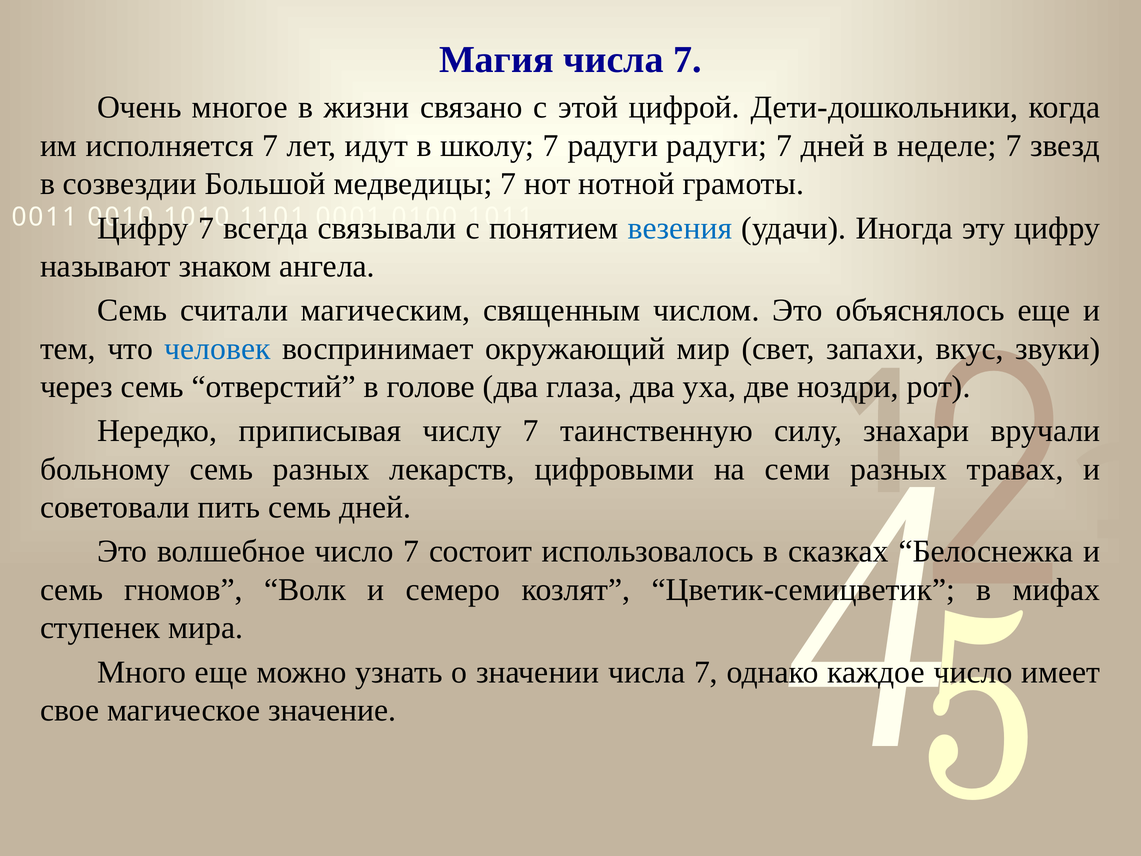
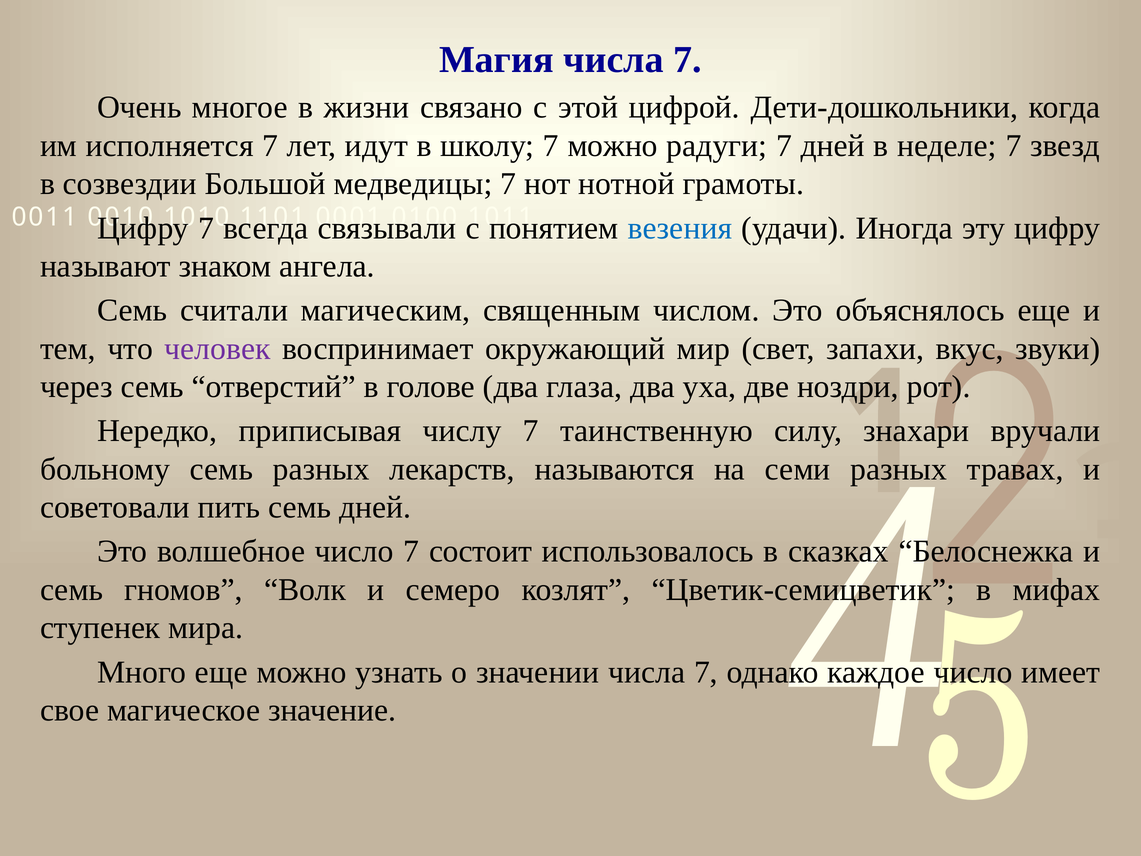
7 радуги: радуги -> можно (613, 146)
человек colour: blue -> purple (217, 348)
цифровыми: цифровыми -> называются (614, 469)
